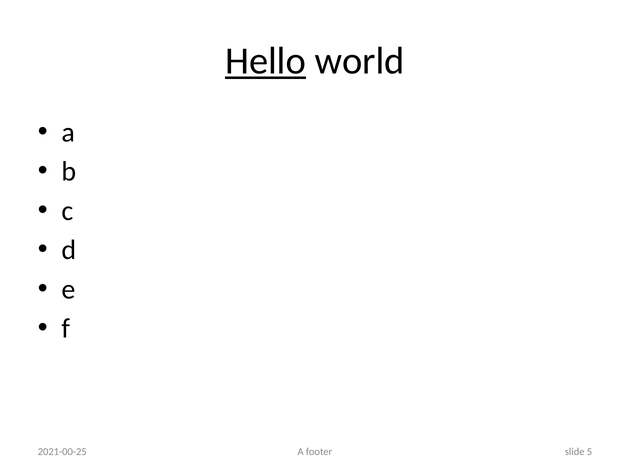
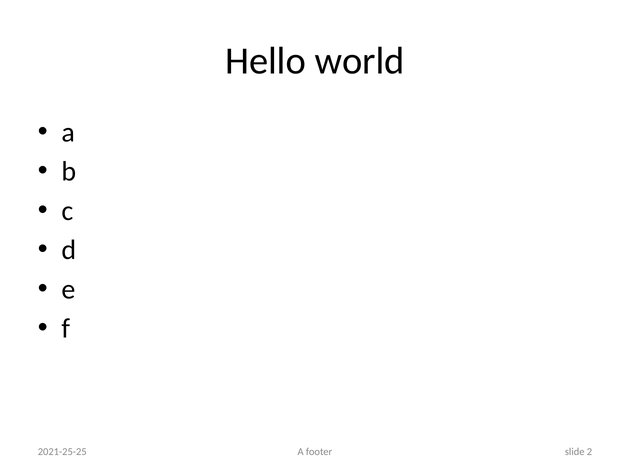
Hello underline: present -> none (266, 61)
2021-00-25: 2021-00-25 -> 2021-25-25 (62, 451)
5: 5 -> 2 (589, 451)
